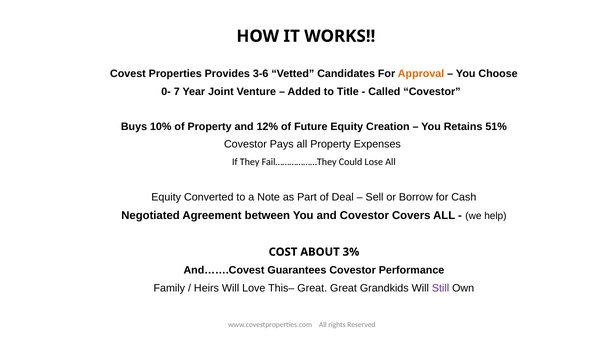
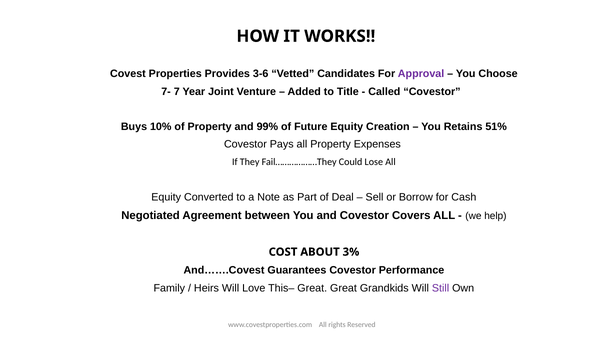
Approval colour: orange -> purple (421, 74)
0-: 0- -> 7- (166, 91)
12%: 12% -> 99% (267, 126)
